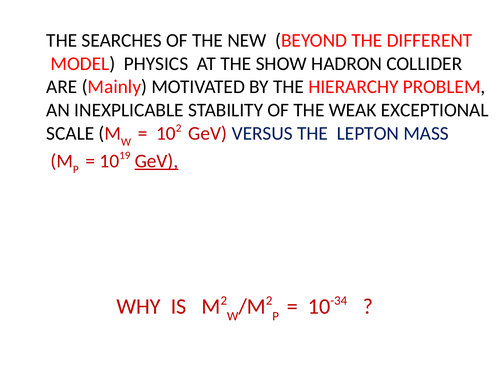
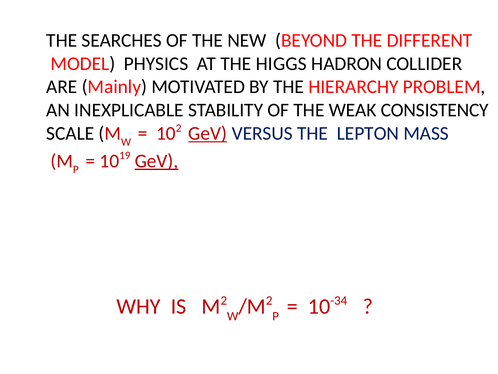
SHOW: SHOW -> HIGGS (281, 64)
EXCEPTIONAL: EXCEPTIONAL -> CONSISTENCY (435, 110)
GeV underline: none -> present (208, 133)
